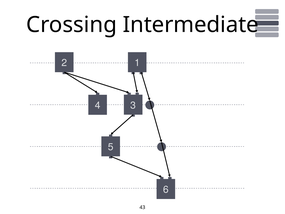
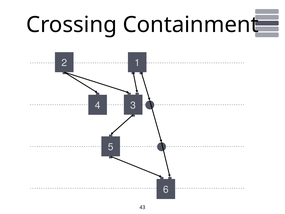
Intermediate: Intermediate -> Containment (191, 25)
